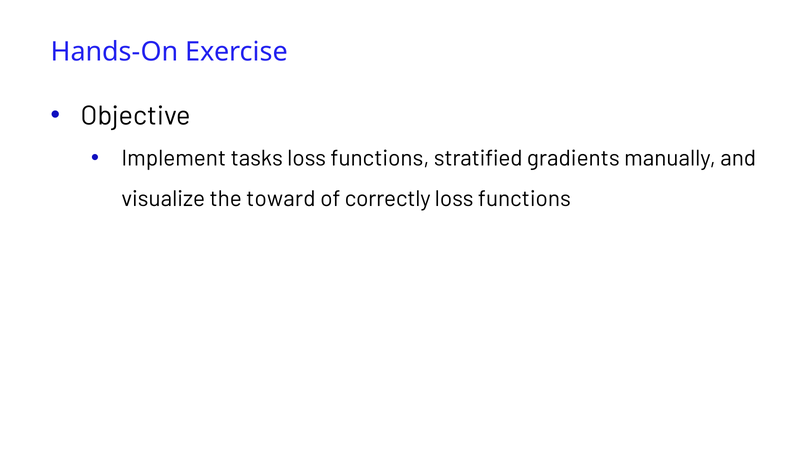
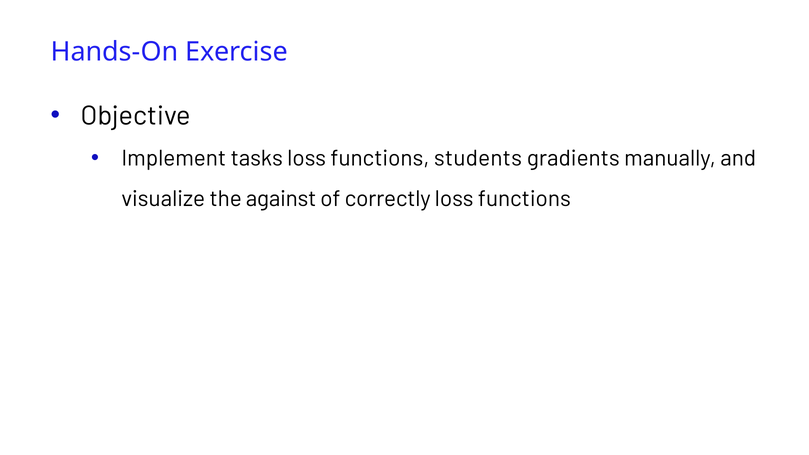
stratified: stratified -> students (478, 159)
toward: toward -> against (281, 199)
